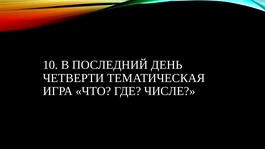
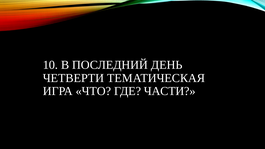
ЧИСЛЕ: ЧИСЛЕ -> ЧАСТИ (170, 91)
